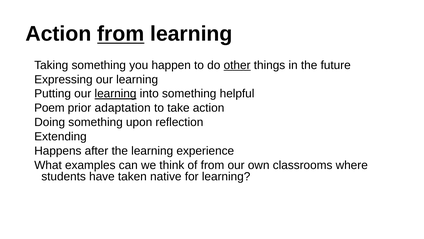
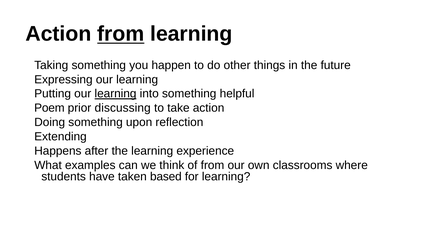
other underline: present -> none (237, 65)
adaptation: adaptation -> discussing (123, 108)
native: native -> based (166, 176)
